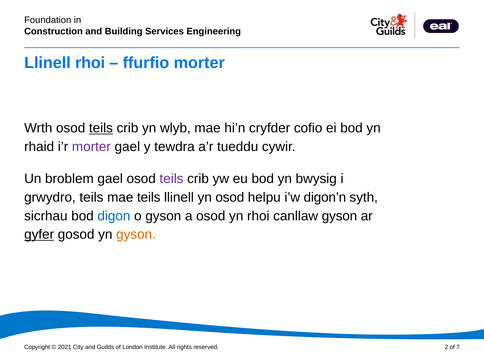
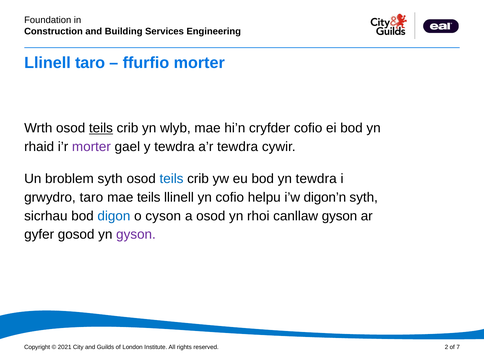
Llinell rhoi: rhoi -> taro (90, 63)
a’r tueddu: tueddu -> tewdra (238, 147)
broblem gael: gael -> syth (110, 179)
teils colour: purple -> blue (172, 179)
yn bwysig: bwysig -> tewdra (316, 179)
grwydro teils: teils -> taro (91, 197)
yn osod: osod -> cofio (230, 197)
o gyson: gyson -> cyson (163, 216)
gyfer underline: present -> none (39, 235)
gyson colour: orange -> purple (136, 235)
